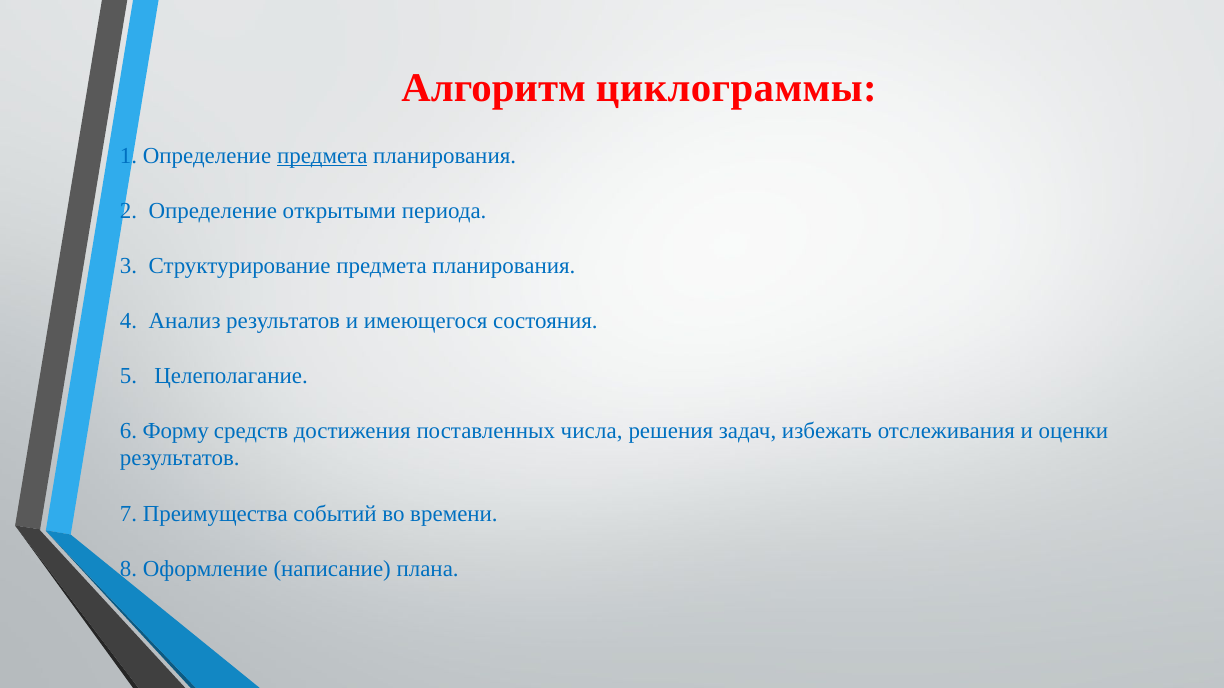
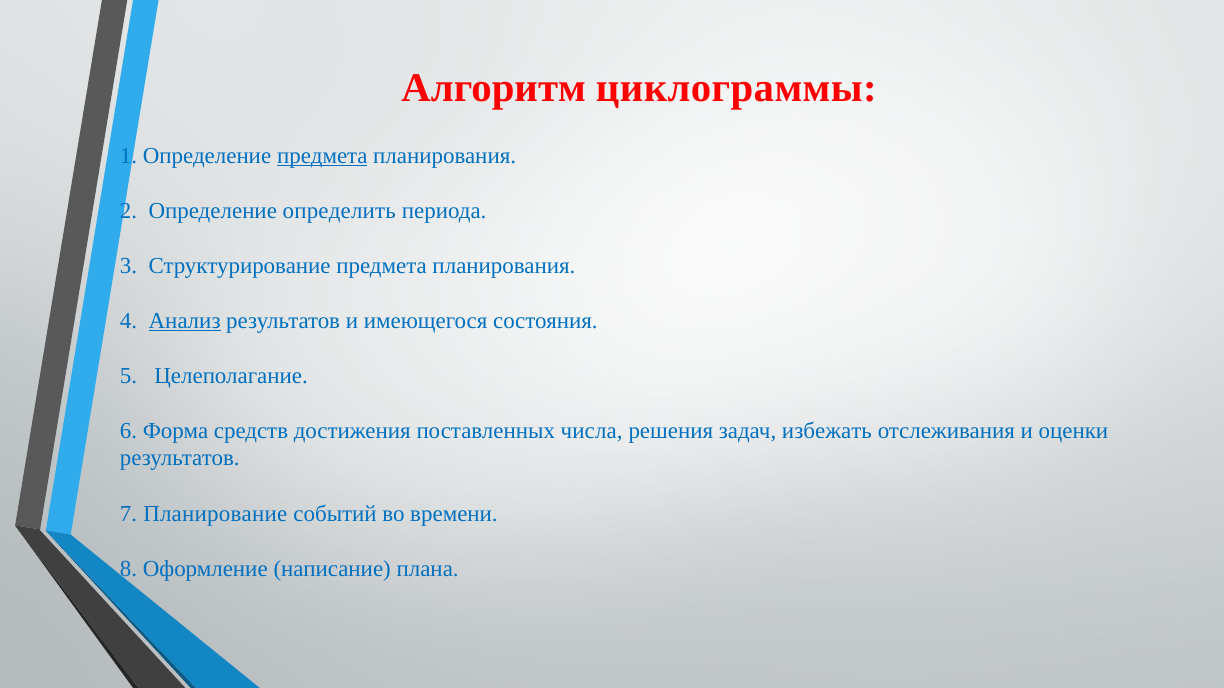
открытыми: открытыми -> определить (339, 211)
Анализ underline: none -> present (185, 321)
Форму: Форму -> Форма (176, 431)
Преимущества: Преимущества -> Планирование (215, 514)
